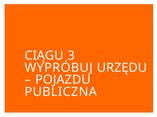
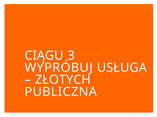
URZĘDU: URZĘDU -> USŁUGA (122, 68)
POJAZDU: POJAZDU -> ZŁOTYCH (63, 80)
